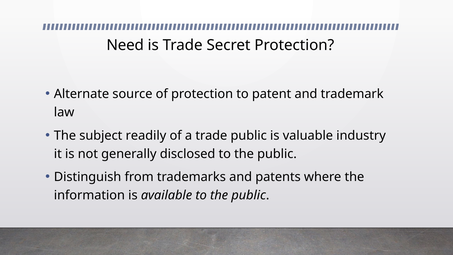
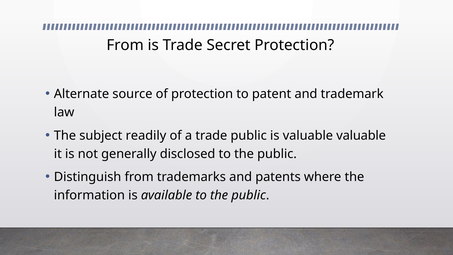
Need: Need -> From (125, 45)
valuable industry: industry -> valuable (361, 135)
